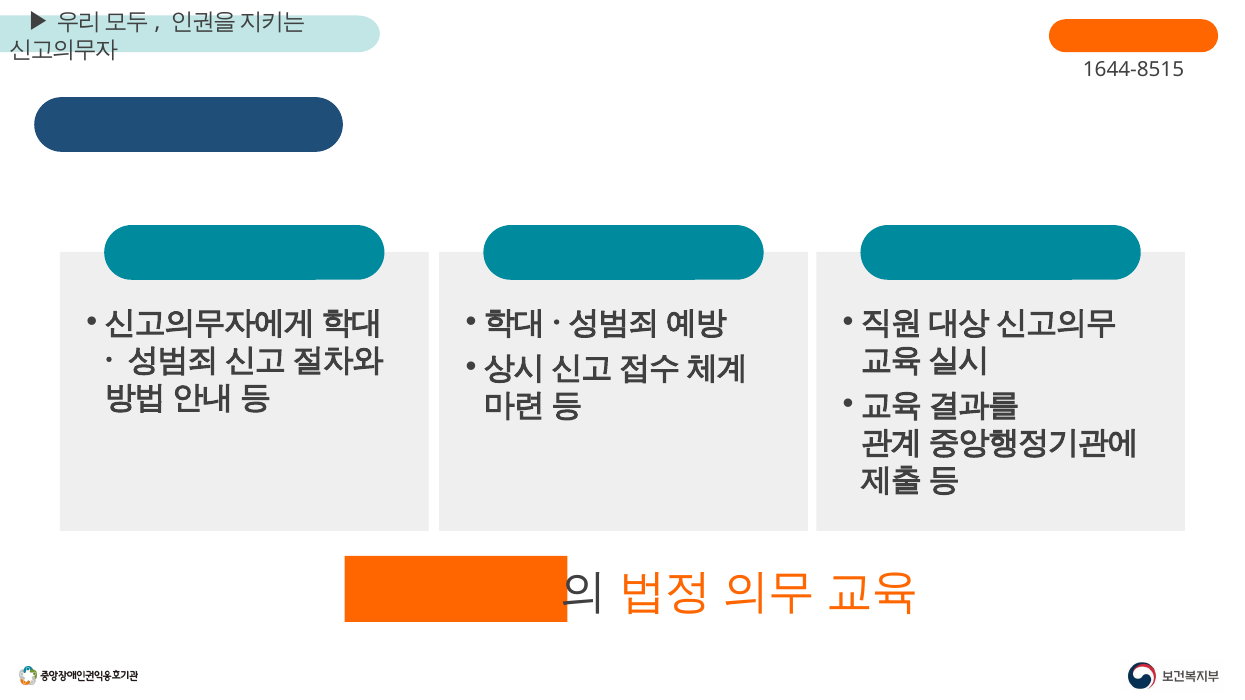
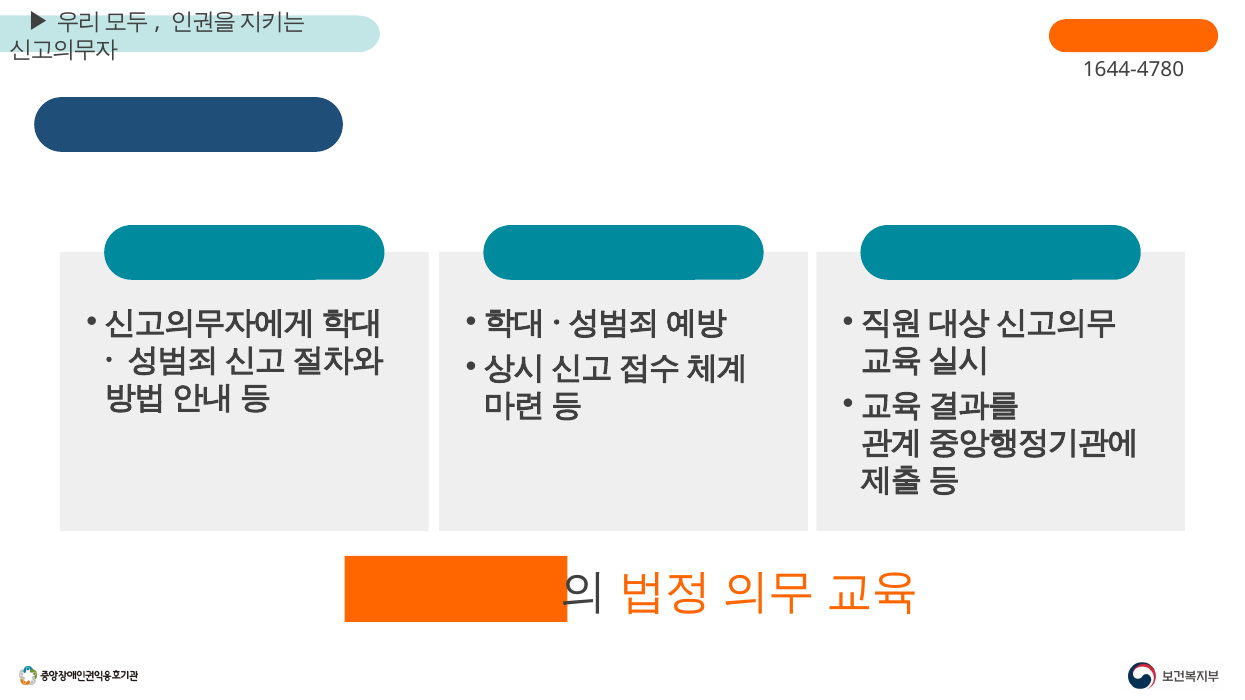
1644-8515: 1644-8515 -> 1644-4780 (1134, 70)
